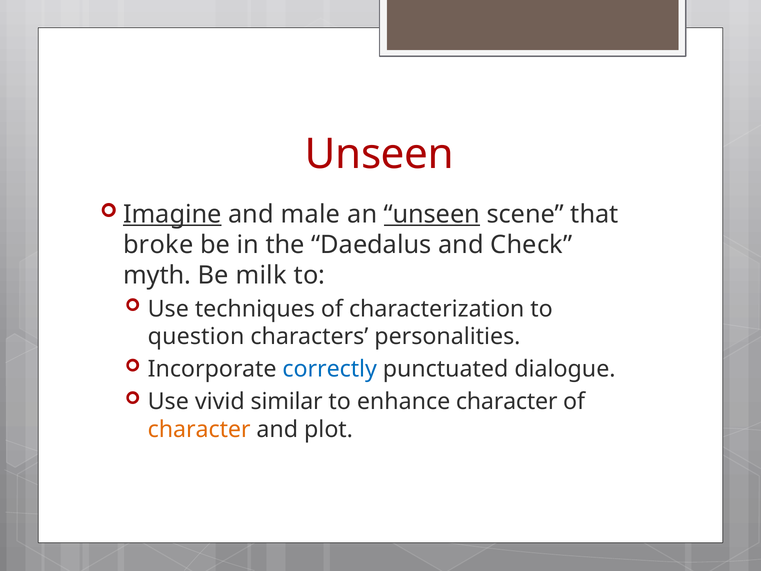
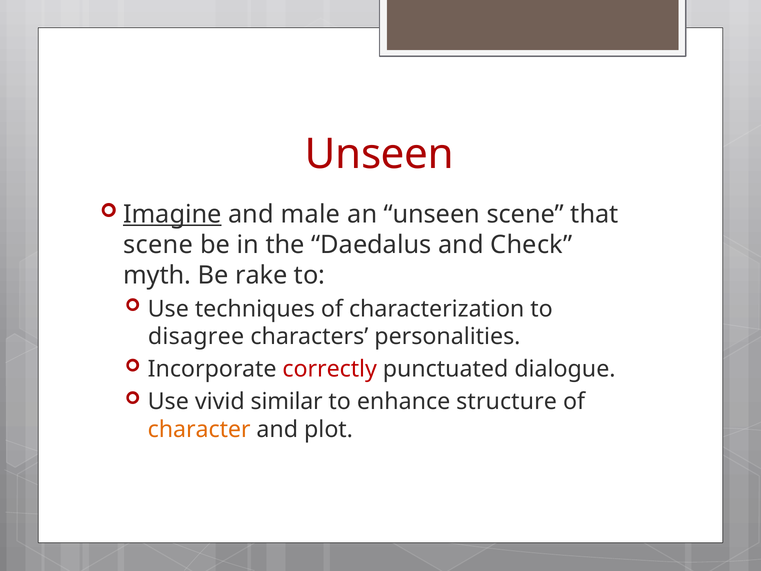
unseen underline: present -> none (432, 214)
broke: broke -> scene (158, 245)
milk: milk -> rake (261, 275)
question: question -> disagree (196, 337)
correctly colour: blue -> red (330, 369)
enhance character: character -> structure (507, 402)
